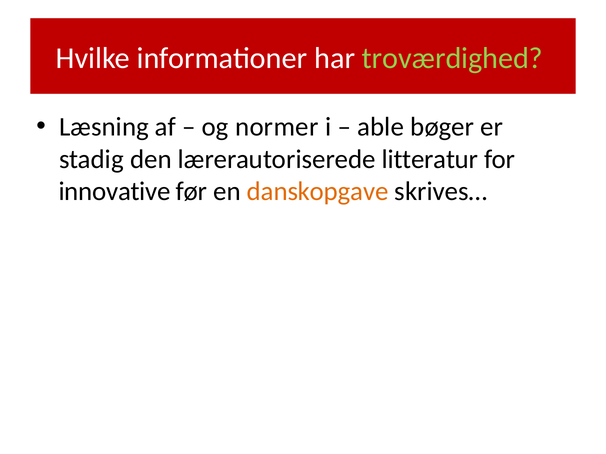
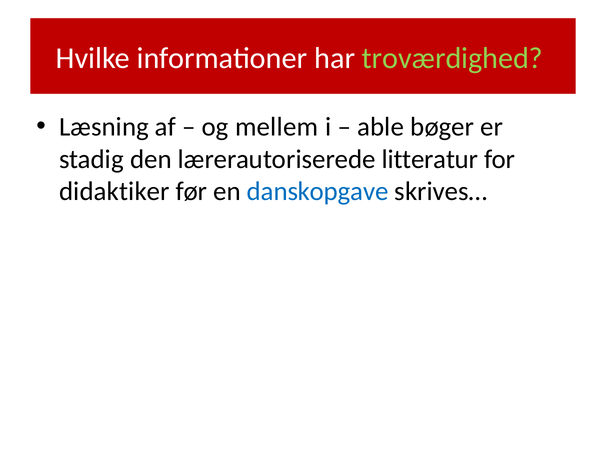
normer: normer -> mellem (277, 127)
innovative: innovative -> didaktiker (114, 192)
danskopgave colour: orange -> blue (318, 192)
